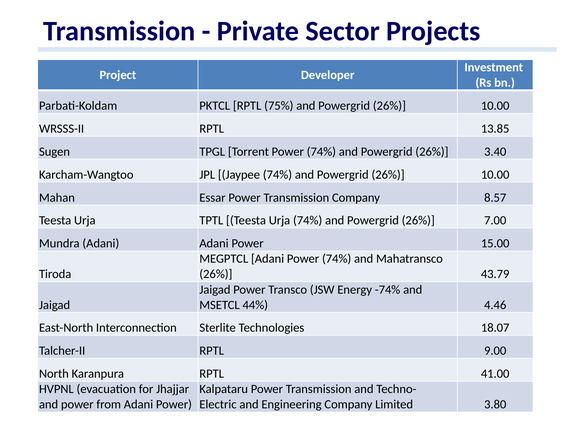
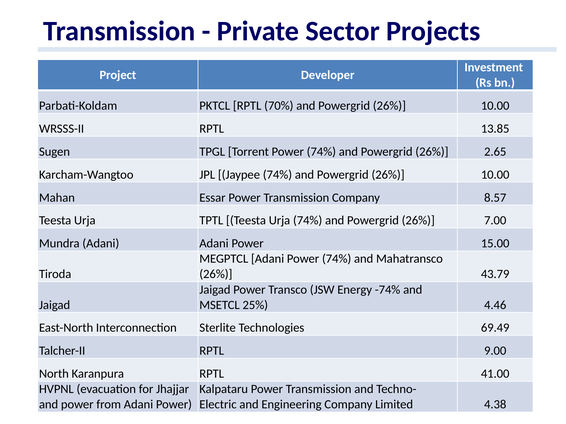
75%: 75% -> 70% (279, 106)
3.40: 3.40 -> 2.65 (495, 152)
44%: 44% -> 25% (255, 305)
18.07: 18.07 -> 69.49 (495, 328)
3.80: 3.80 -> 4.38 (495, 405)
